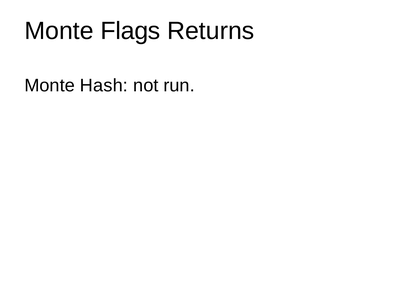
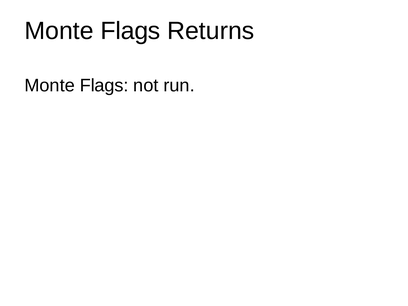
Hash: Hash -> Flags (104, 86)
